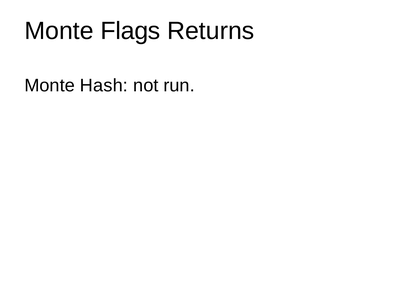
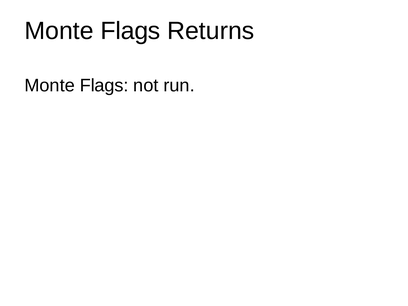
Hash: Hash -> Flags (104, 86)
